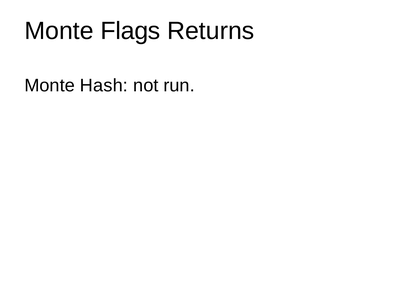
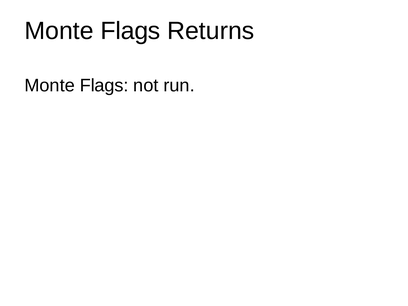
Hash: Hash -> Flags (104, 86)
